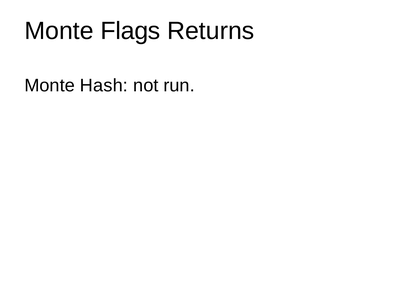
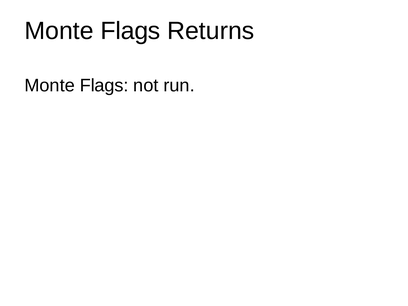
Hash: Hash -> Flags (104, 86)
